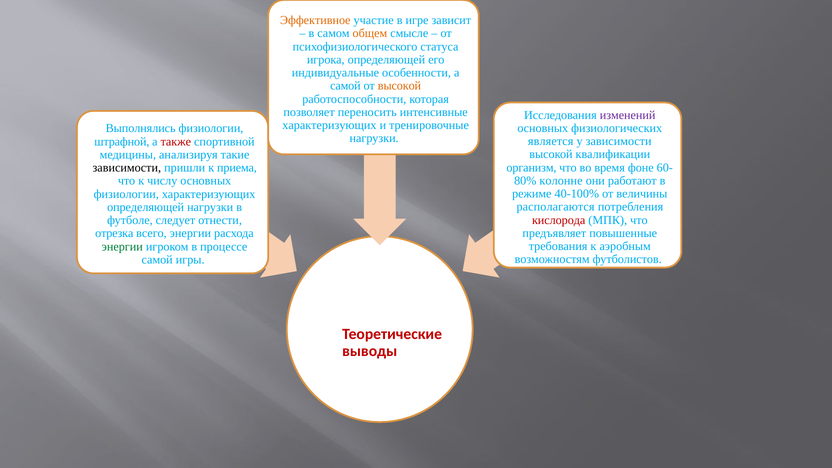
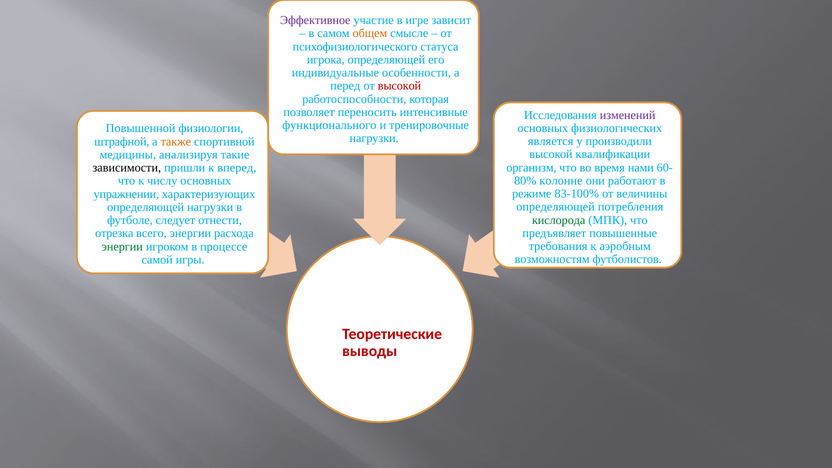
Эффективное colour: orange -> purple (315, 20)
самой: самой -> перед (345, 86)
высокой colour: orange -> red (399, 86)
характеризующих: характеризующих -> функционального (329, 125)
Выполнялись: Выполнялись -> Повышенной (141, 128)
у зависимости: зависимости -> производили (619, 141)
также colour: red -> orange (176, 142)
фоне: фоне -> нами (641, 168)
приема: приема -> вперед (237, 168)
40-100%: 40-100% -> 83-100% (577, 194)
физиологии: физиологии -> упражнении (126, 194)
располагаются: располагаются -> определяющей (556, 207)
кислорода colour: red -> green (559, 220)
